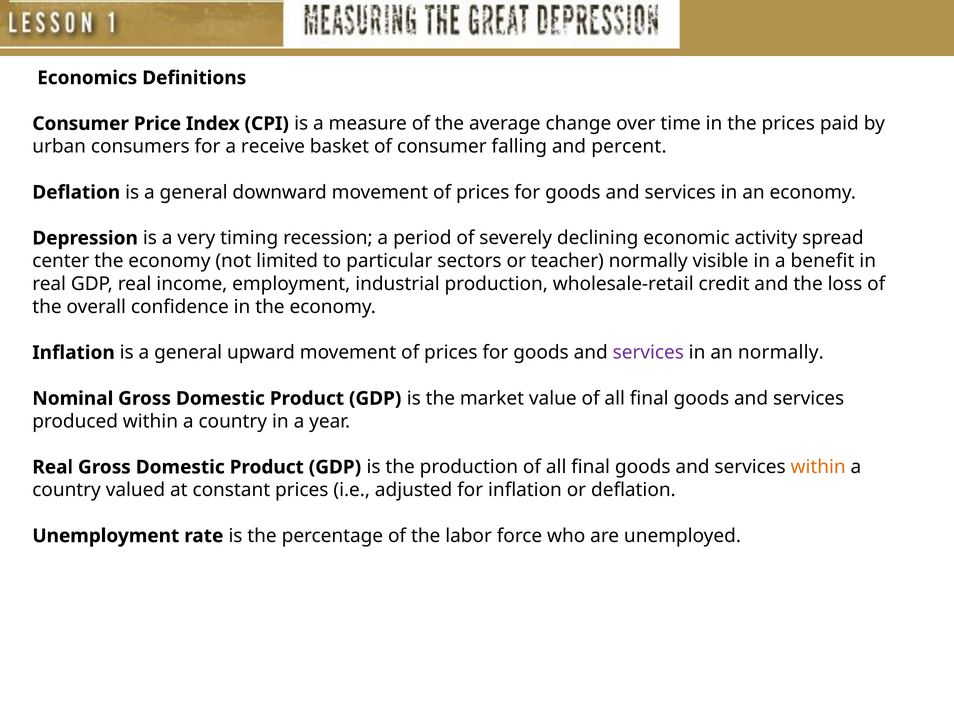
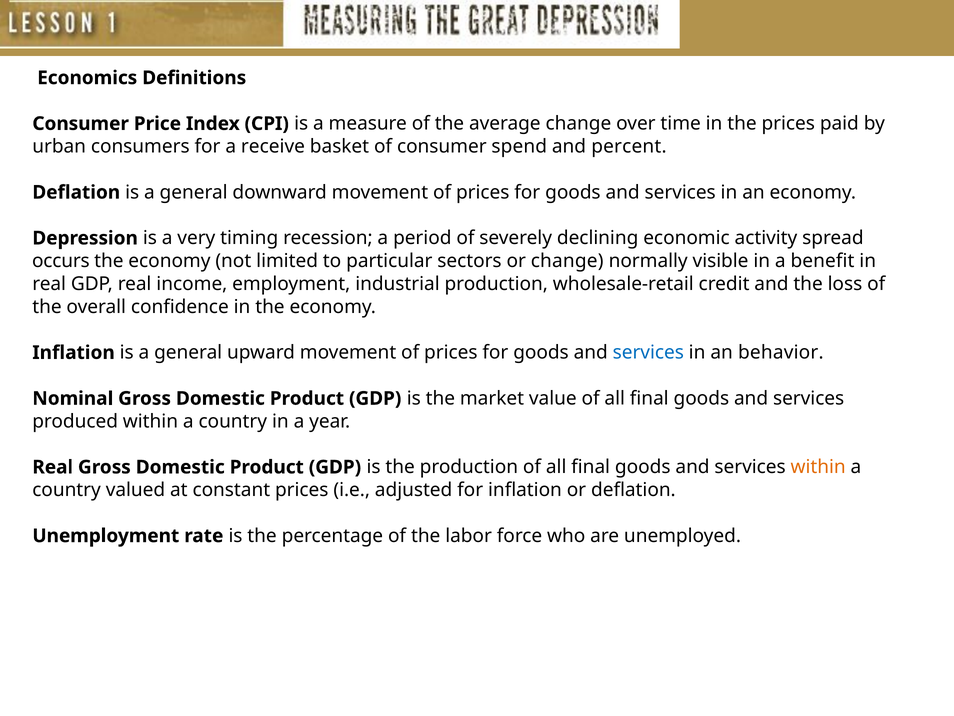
falling: falling -> spend (519, 146)
center: center -> occurs (61, 261)
or teacher: teacher -> change (567, 261)
services colour: purple -> blue (648, 352)
an normally: normally -> behavior (781, 352)
